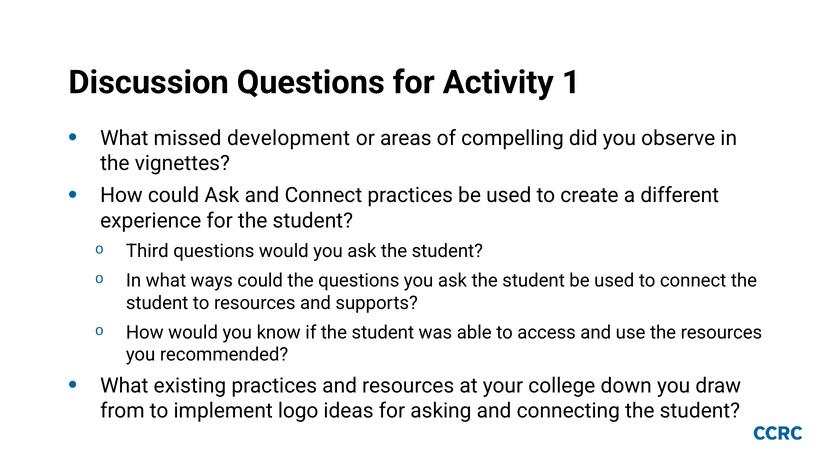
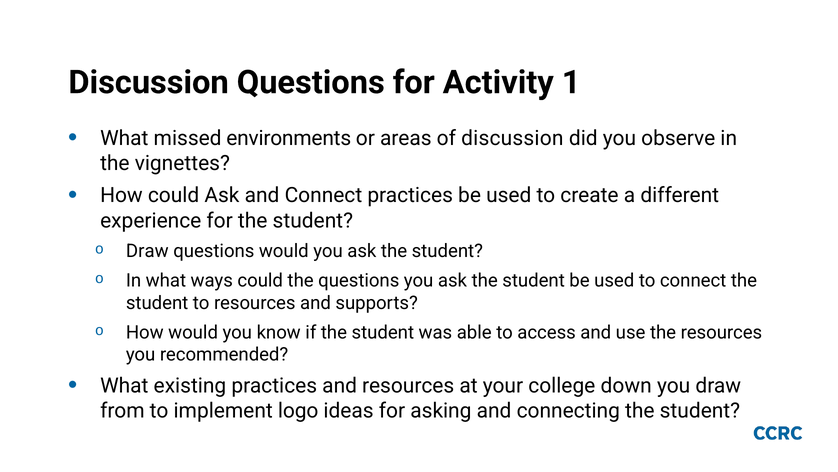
development: development -> environments (289, 138)
of compelling: compelling -> discussion (512, 138)
Third: Third -> Draw (147, 251)
